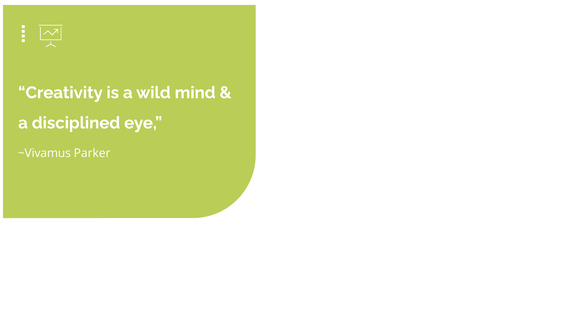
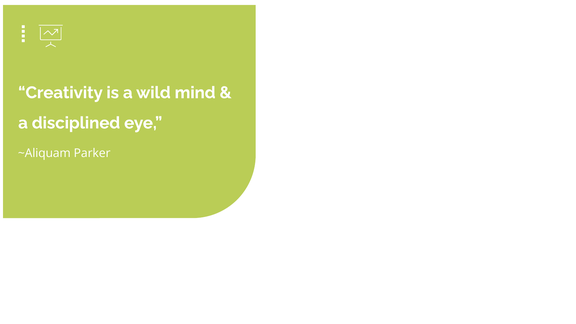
~Vivamus: ~Vivamus -> ~Aliquam (44, 153)
